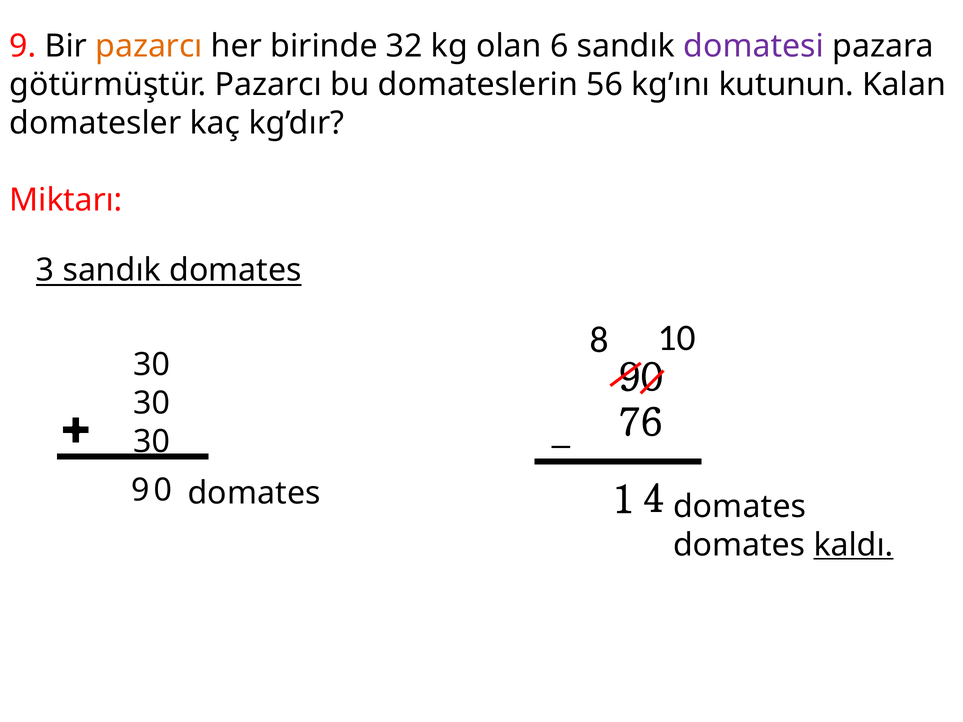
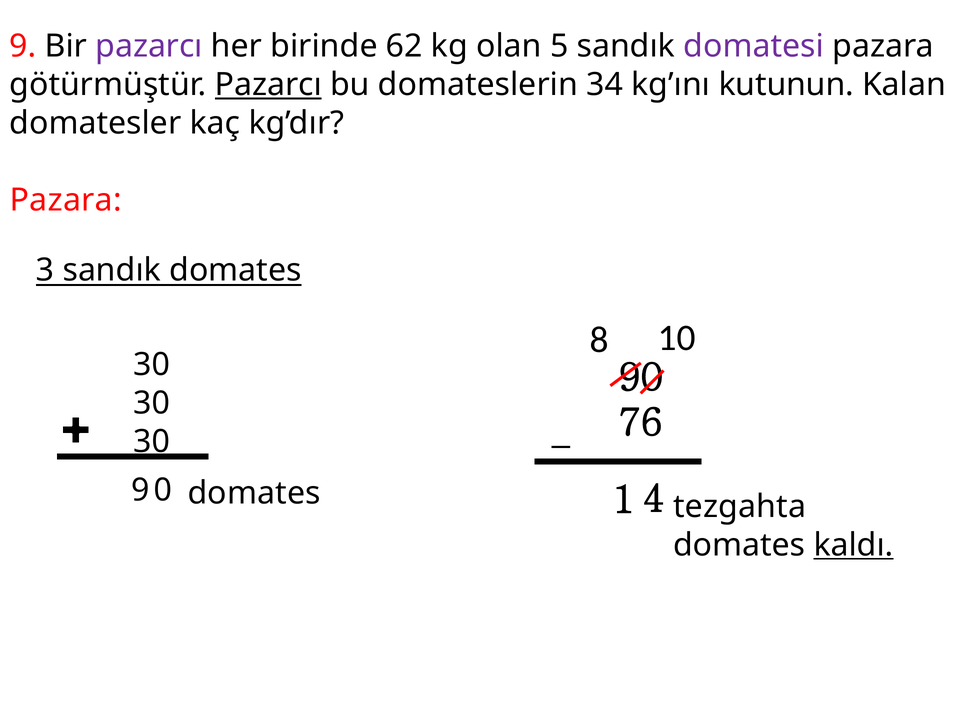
pazarcı colour: orange -> purple (149, 46)
32: 32 -> 62 (404, 46)
6: 6 -> 5 (559, 46)
Pazarcı underline: none -> present (268, 85)
56: 56 -> 34 (605, 85)
Miktarı: Miktarı -> Pazara (66, 200)
domates: domates -> tezgahta (740, 507)
